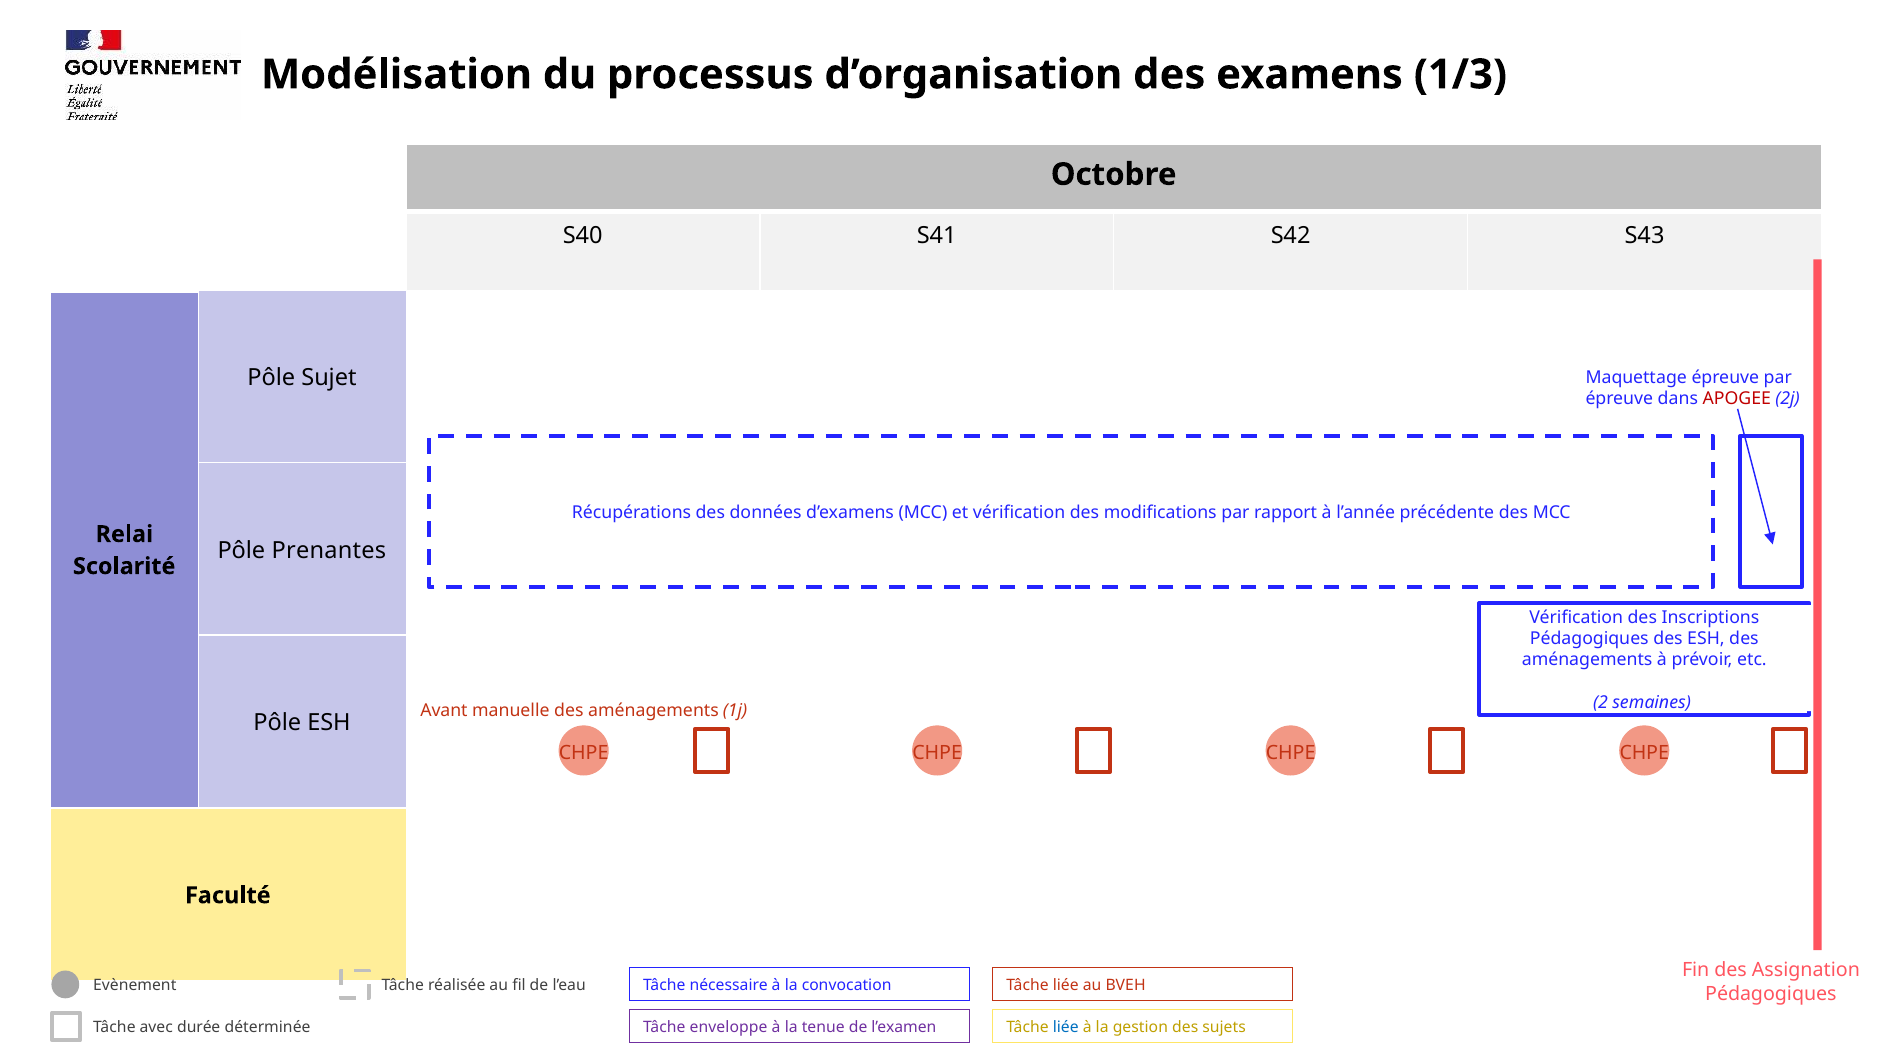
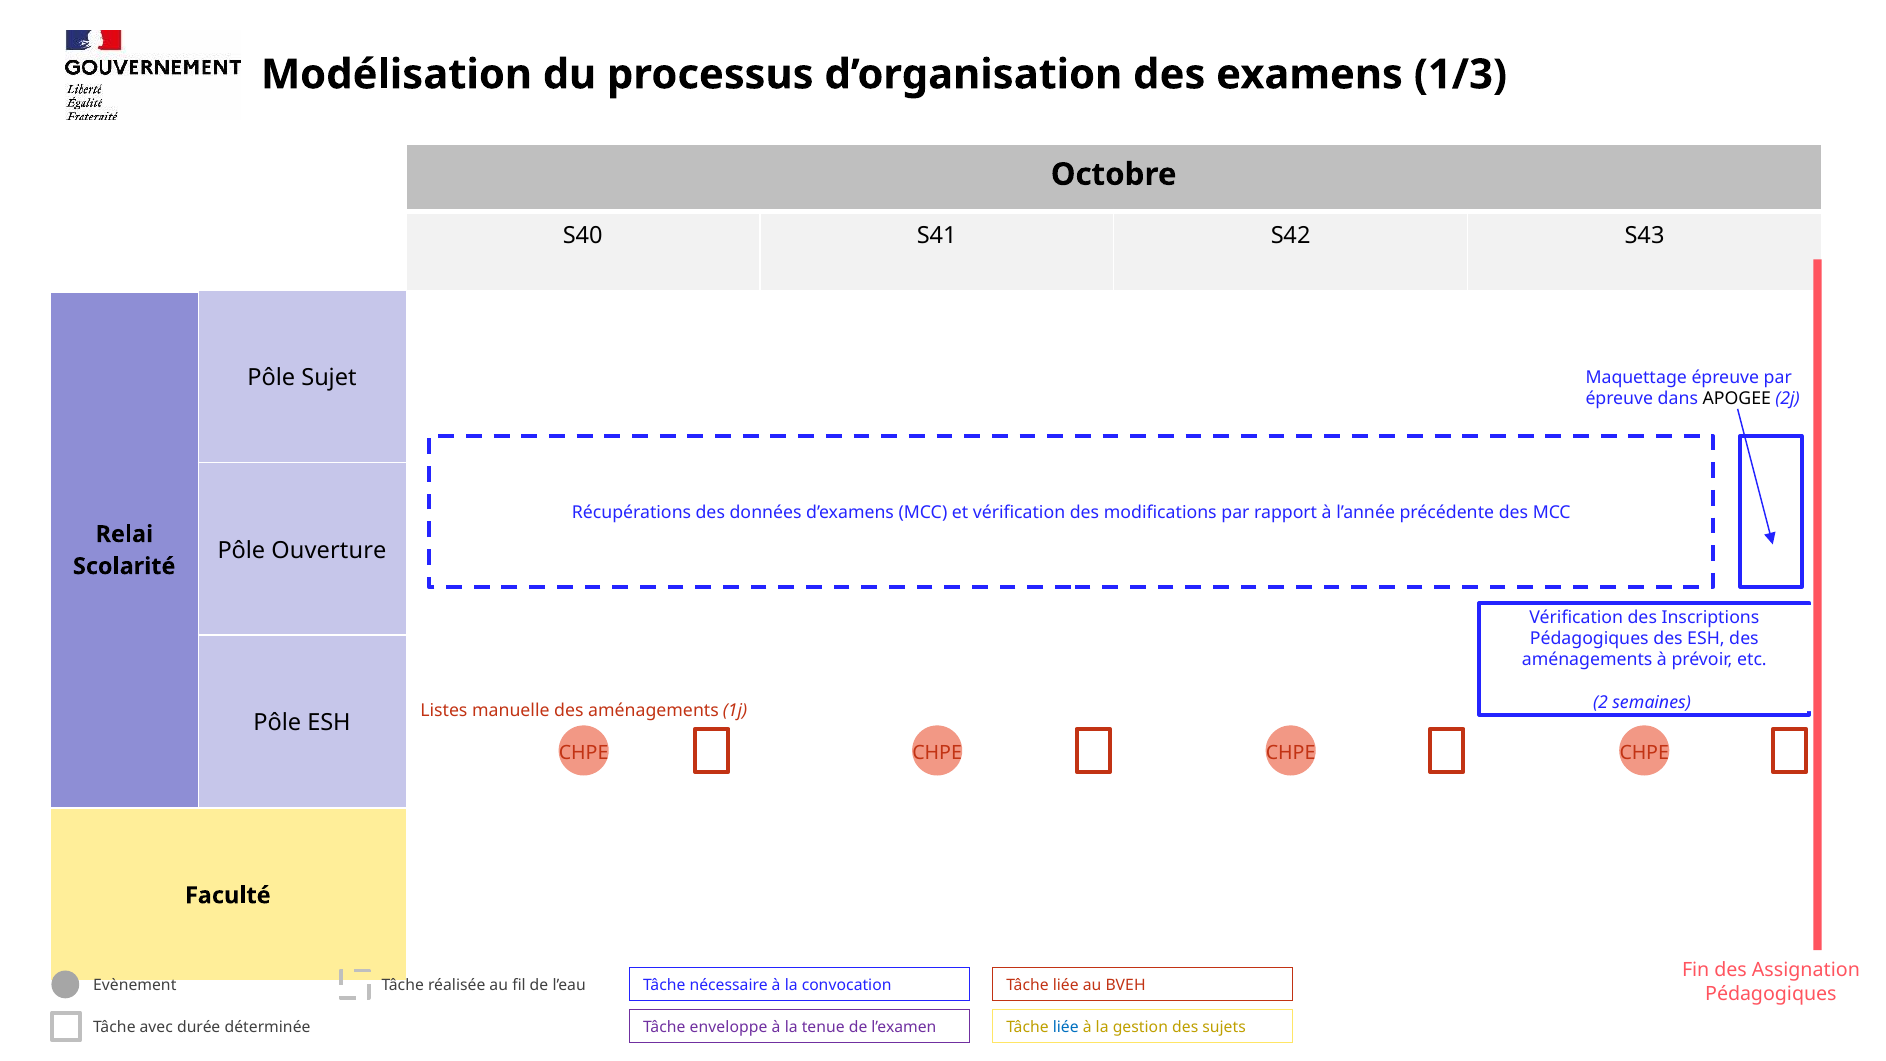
APOGEE colour: red -> black (1737, 399)
Prenantes: Prenantes -> Ouverture (329, 550)
Avant: Avant -> Listes (444, 711)
